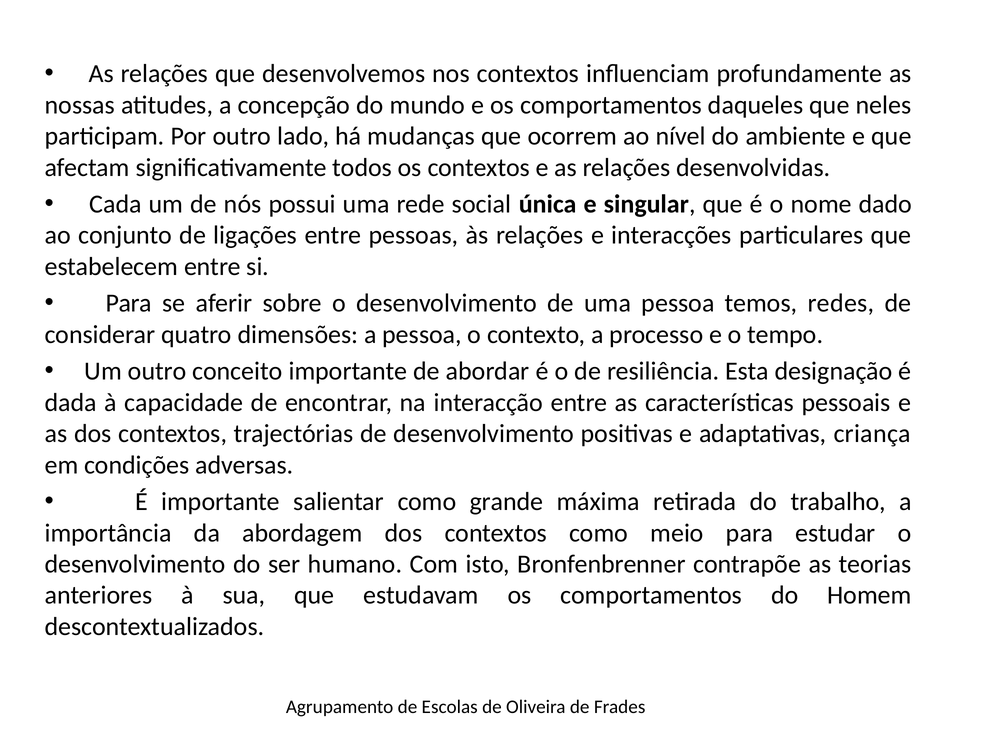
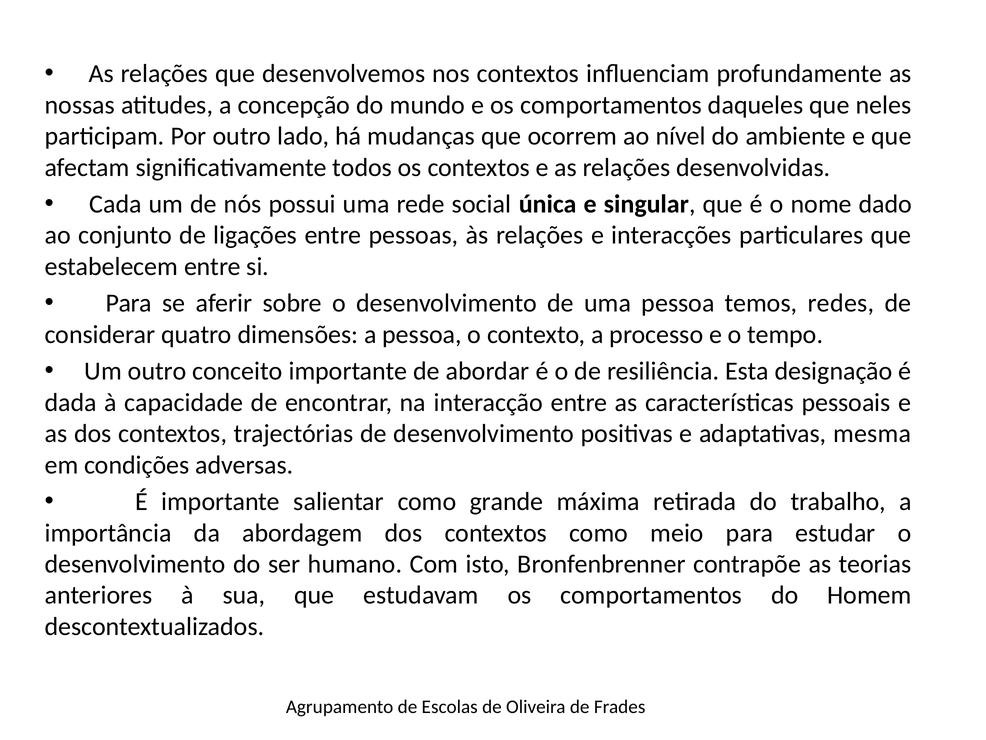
criança: criança -> mesma (872, 433)
